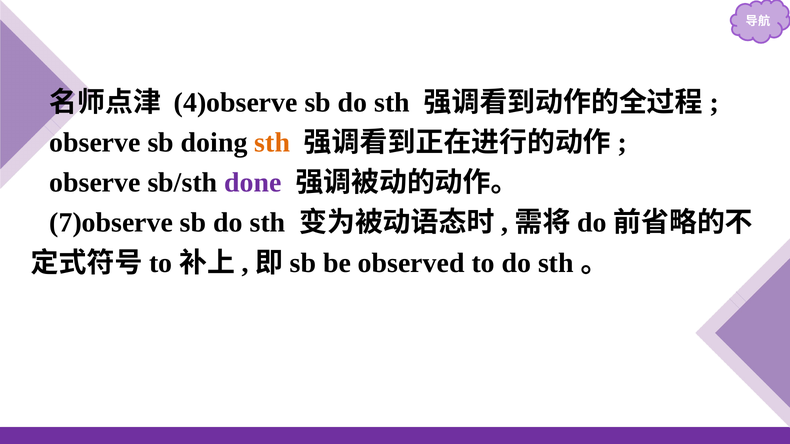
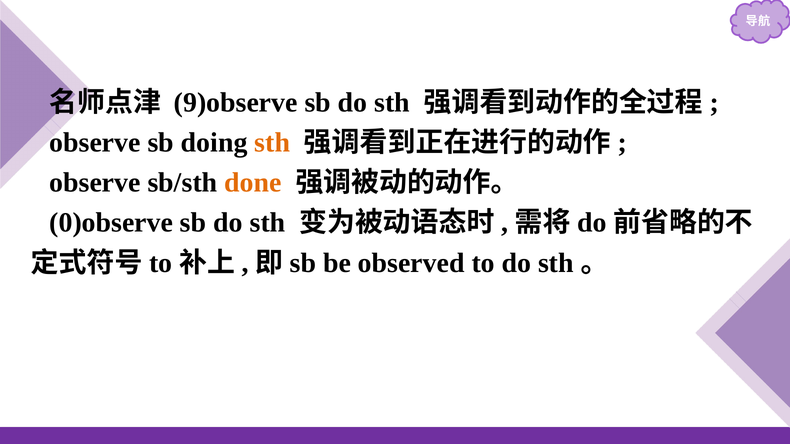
4)observe: 4)observe -> 9)observe (236, 102)
done colour: purple -> orange (253, 183)
7)observe: 7)observe -> 0)observe (111, 223)
